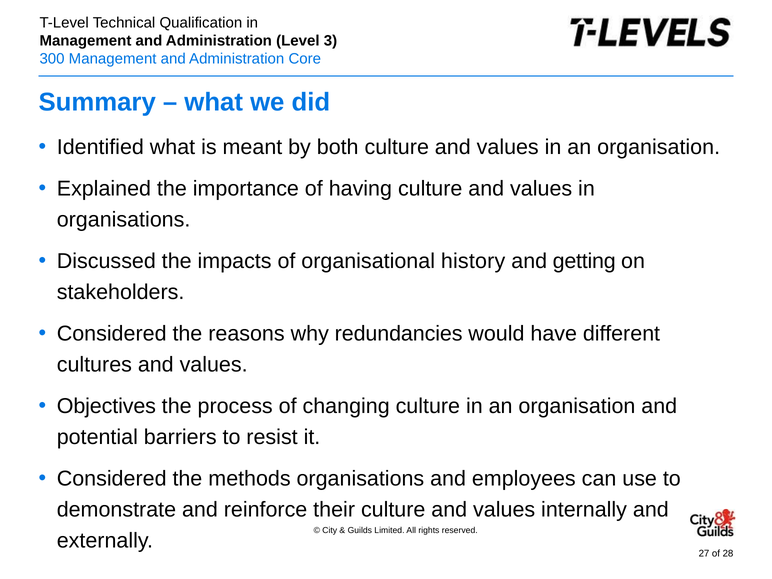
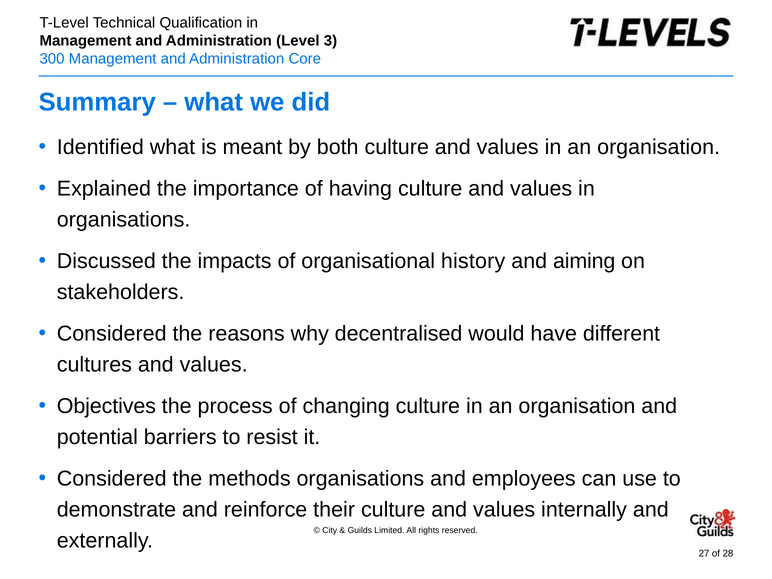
getting: getting -> aiming (584, 261)
redundancies: redundancies -> decentralised (399, 334)
